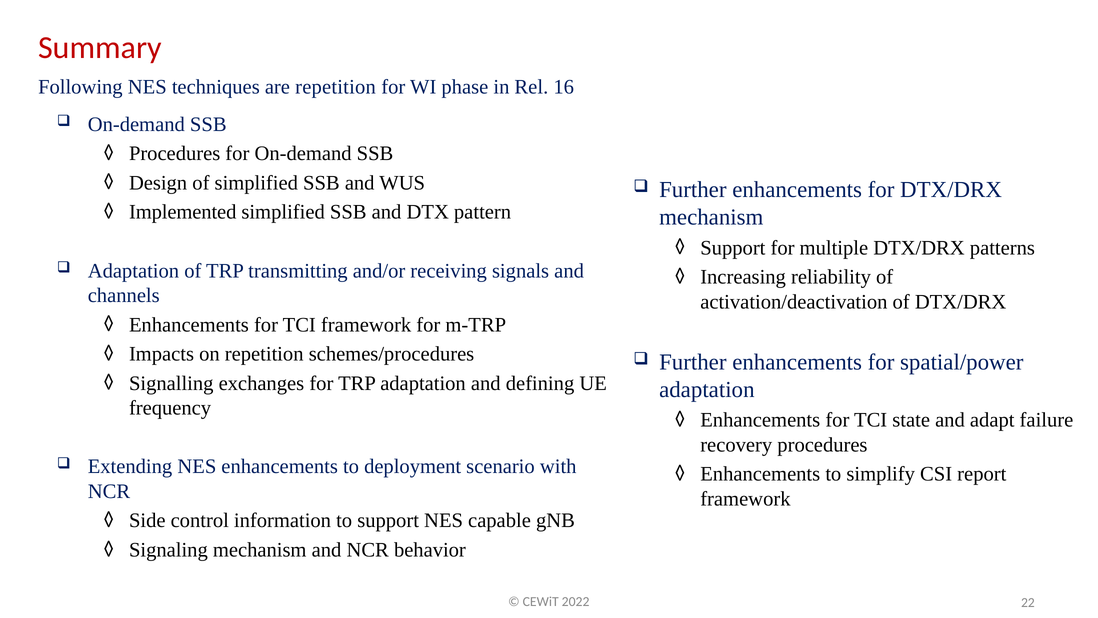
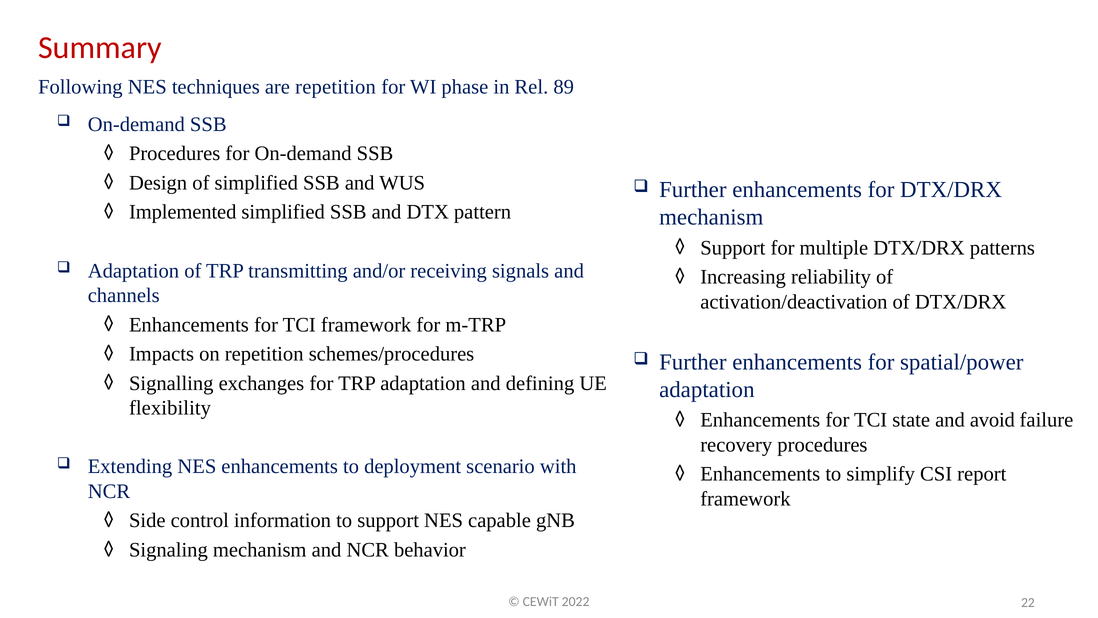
16: 16 -> 89 (564, 87)
frequency: frequency -> flexibility (170, 408)
adapt: adapt -> avoid (992, 420)
